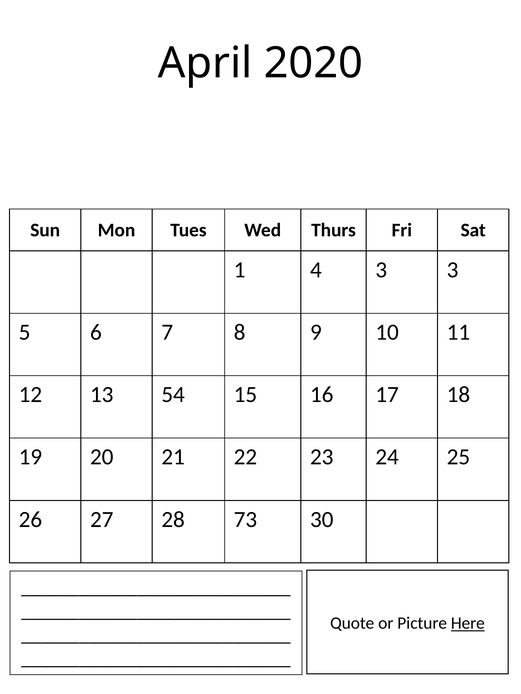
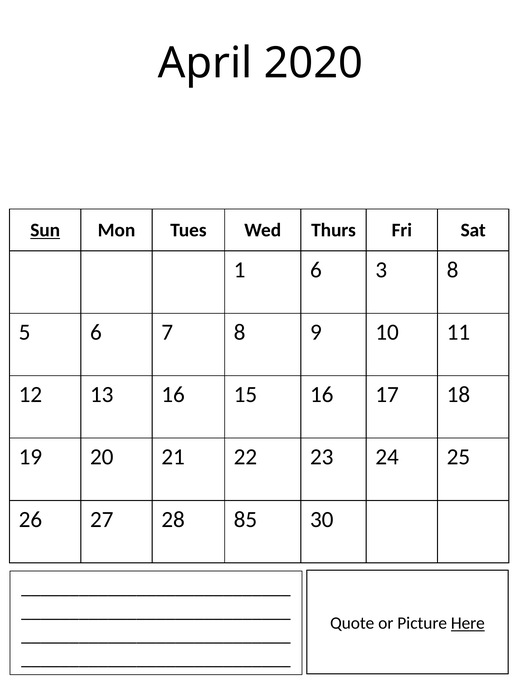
Sun underline: none -> present (45, 230)
1 4: 4 -> 6 (316, 270)
3 3: 3 -> 8 (453, 270)
13 54: 54 -> 16 (173, 395)
73: 73 -> 85 (246, 520)
